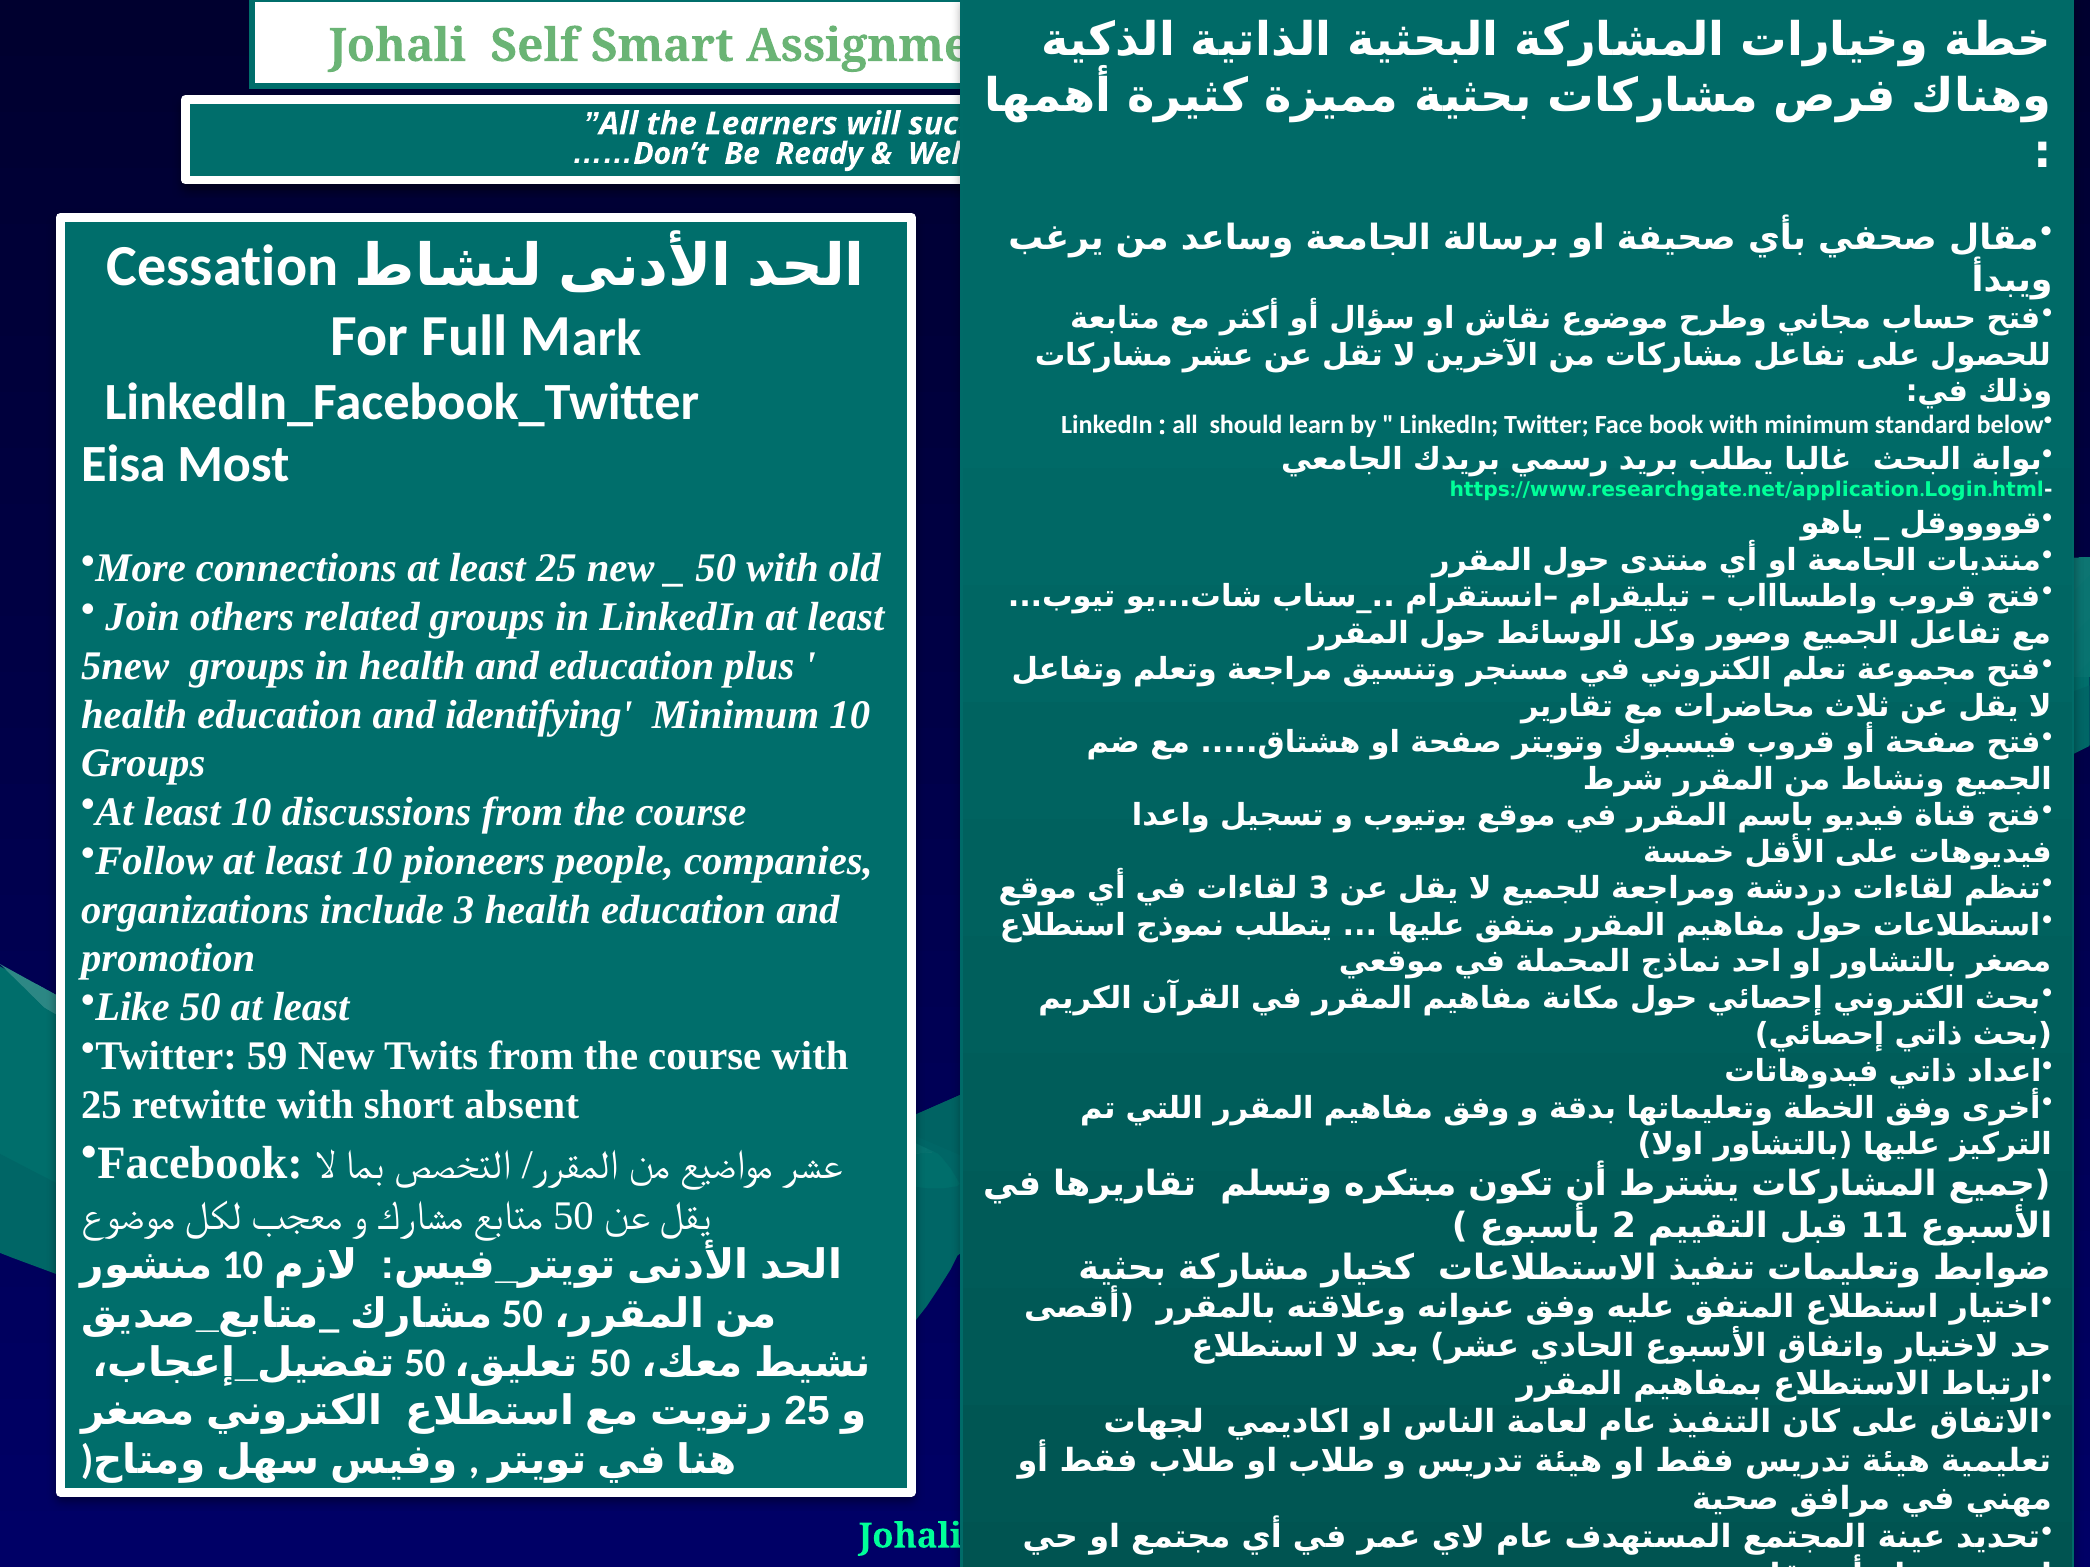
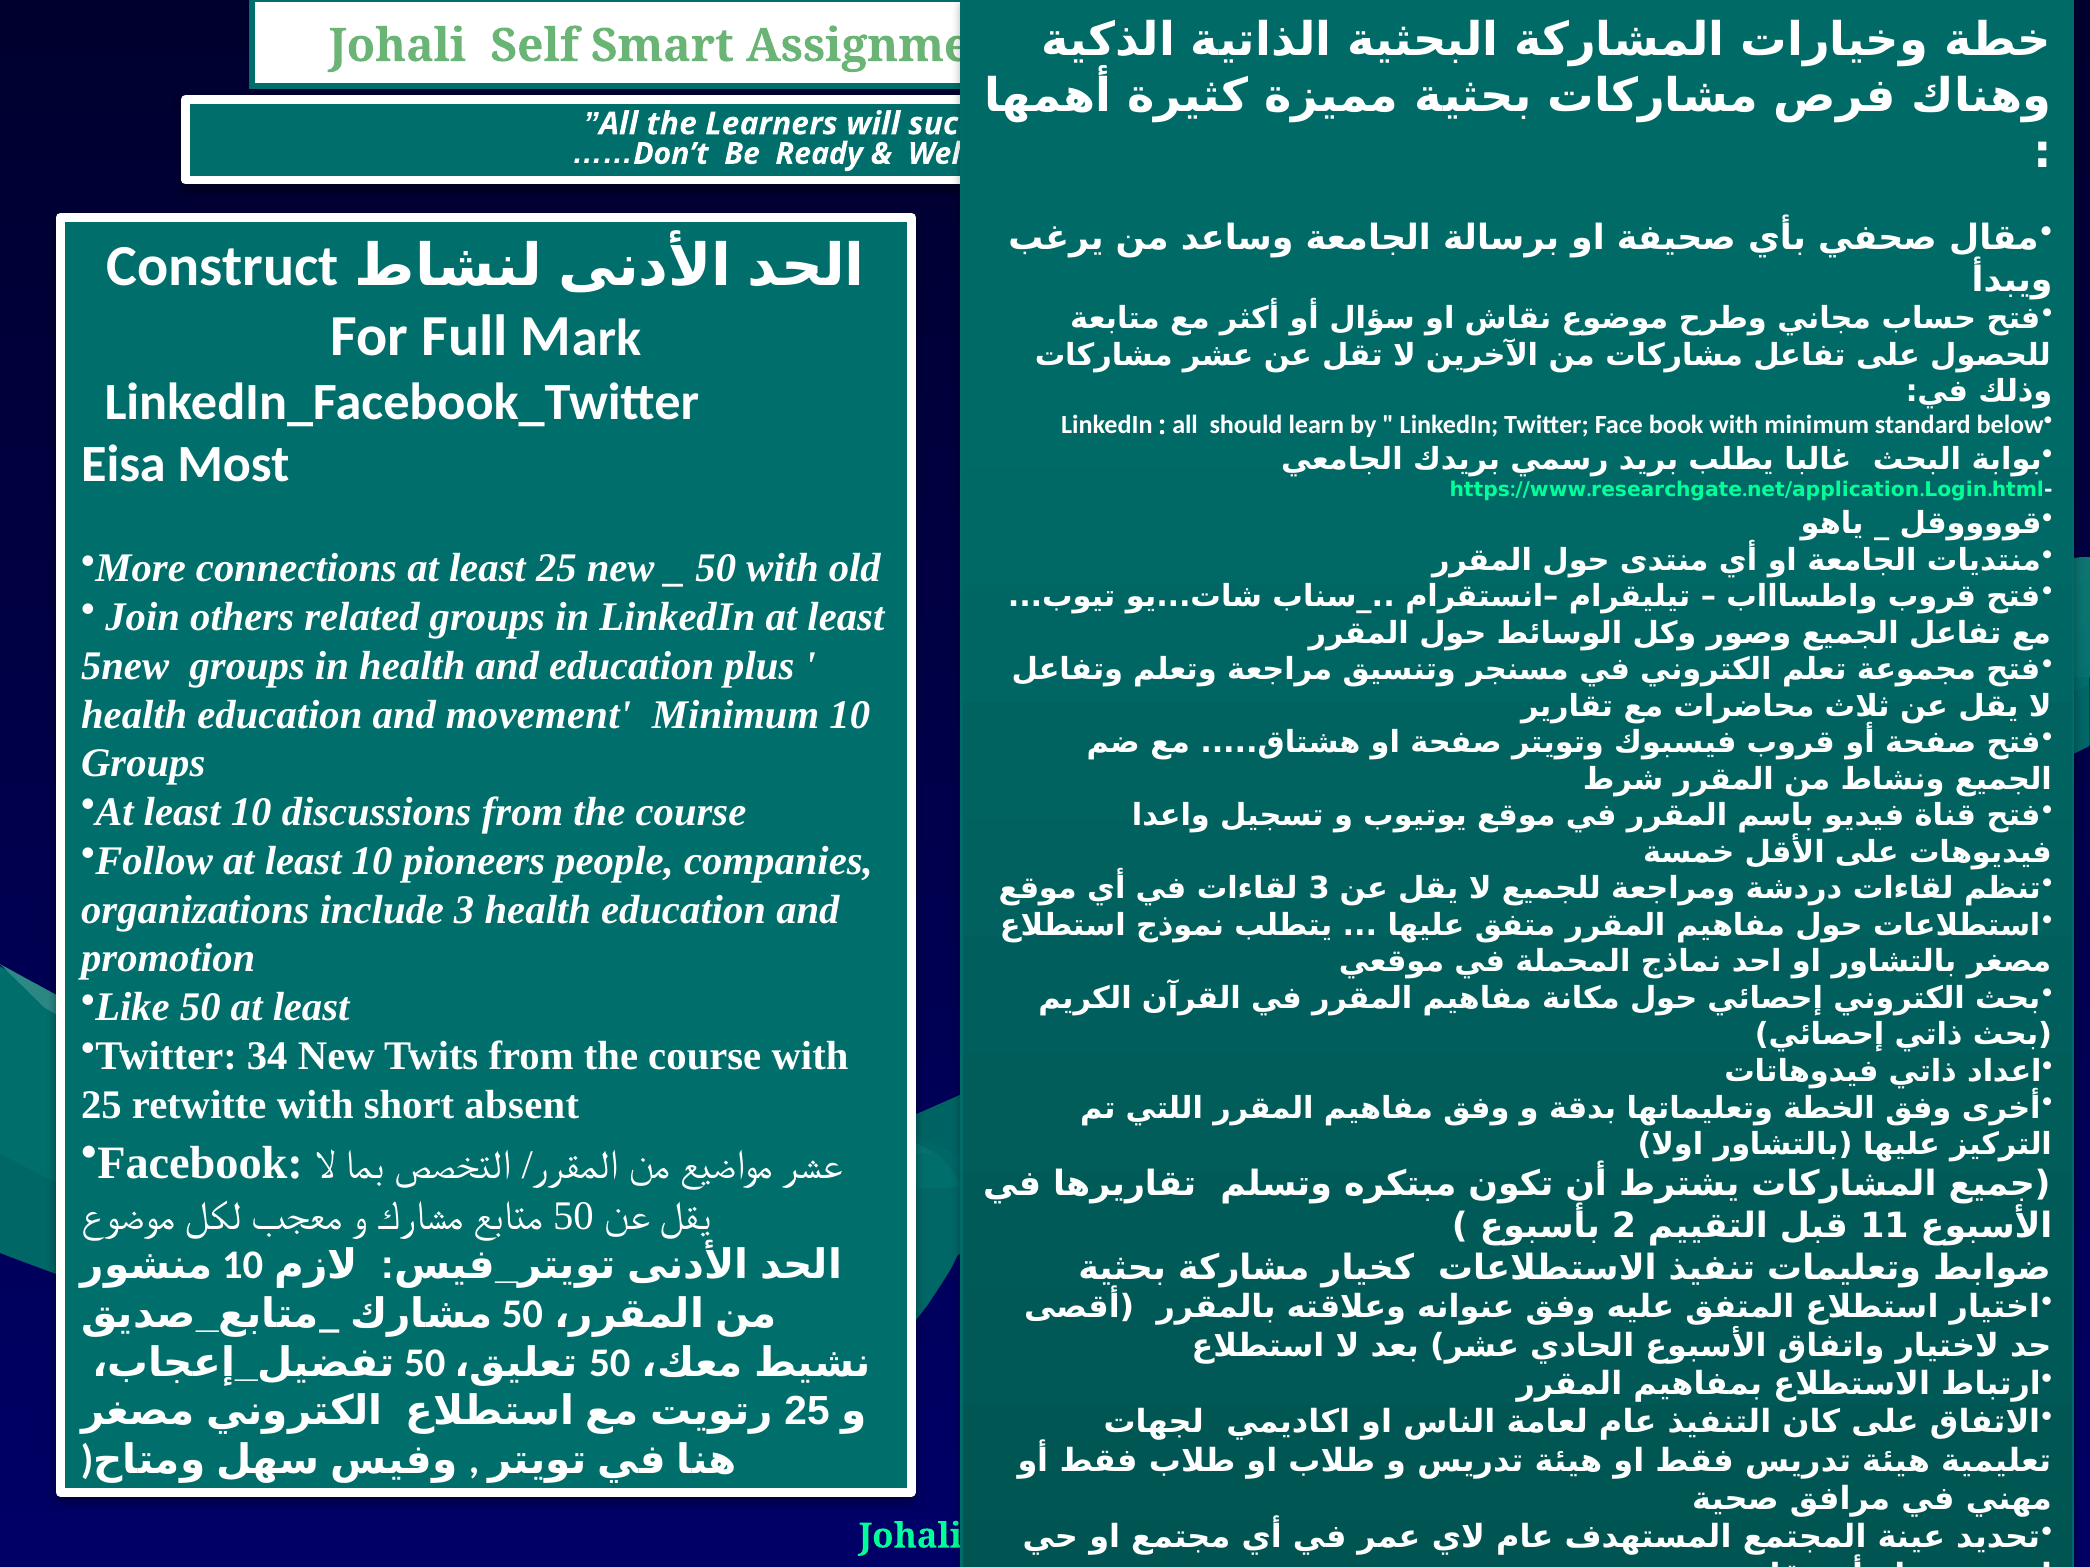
Cessation: Cessation -> Construct (223, 267)
identifying: identifying -> movement (539, 715)
59: 59 -> 34 (267, 1056)
